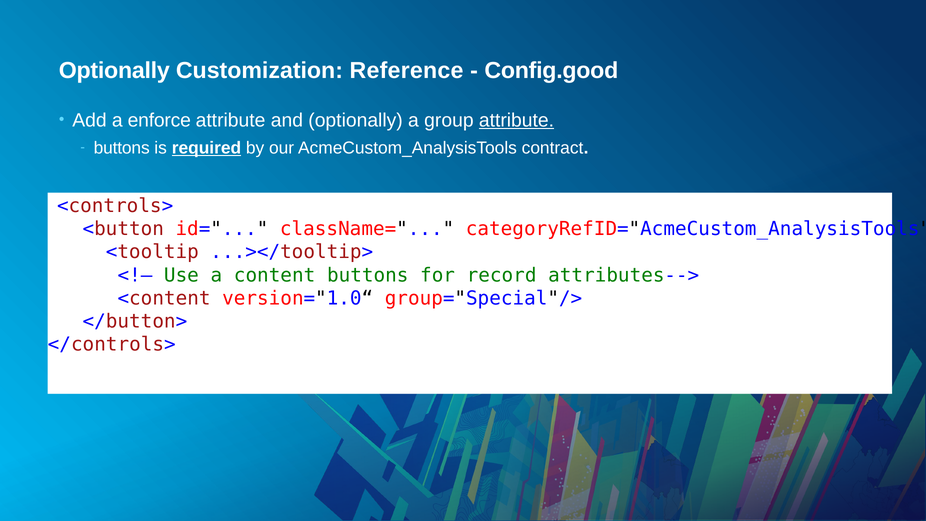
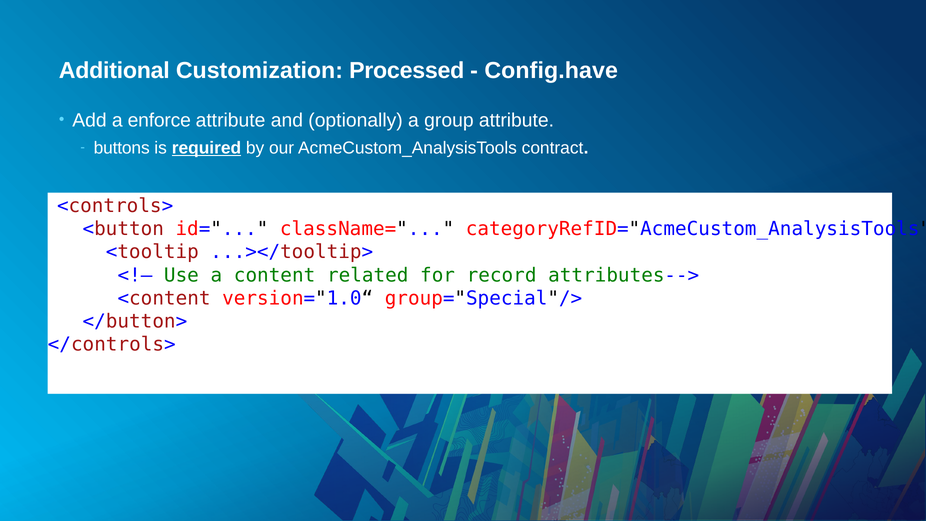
Optionally: Optionally -> Additional (114, 71)
Reference: Reference -> Processed (407, 71)
Config.good: Config.good -> Config.have (551, 71)
attribute underline: present -> none (516, 120)
content buttons: buttons -> related (368, 275)
